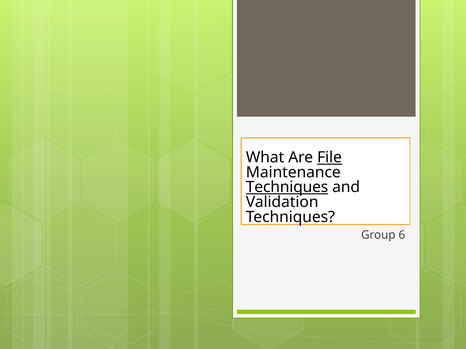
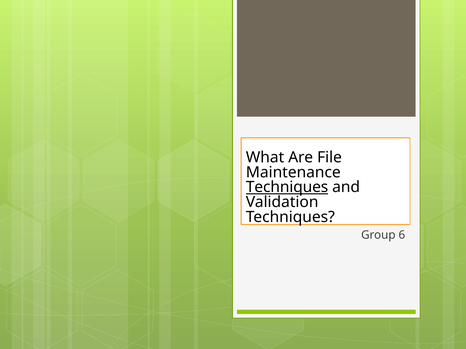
File underline: present -> none (330, 158)
